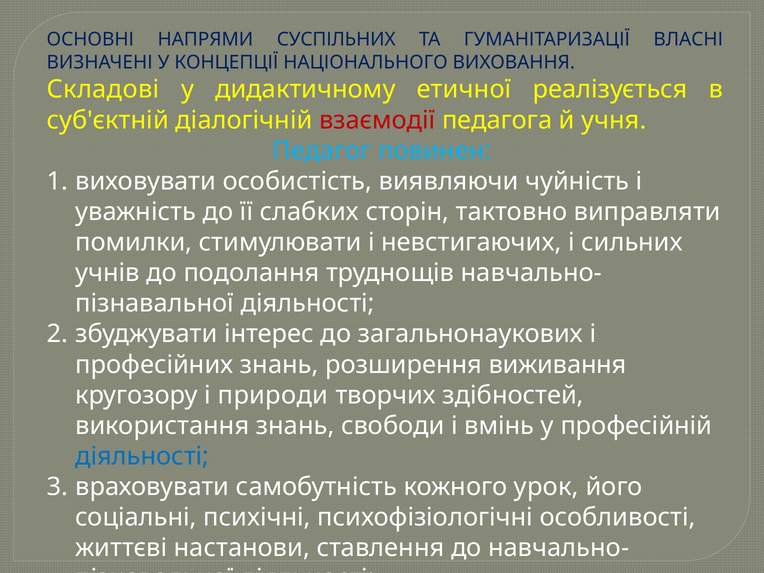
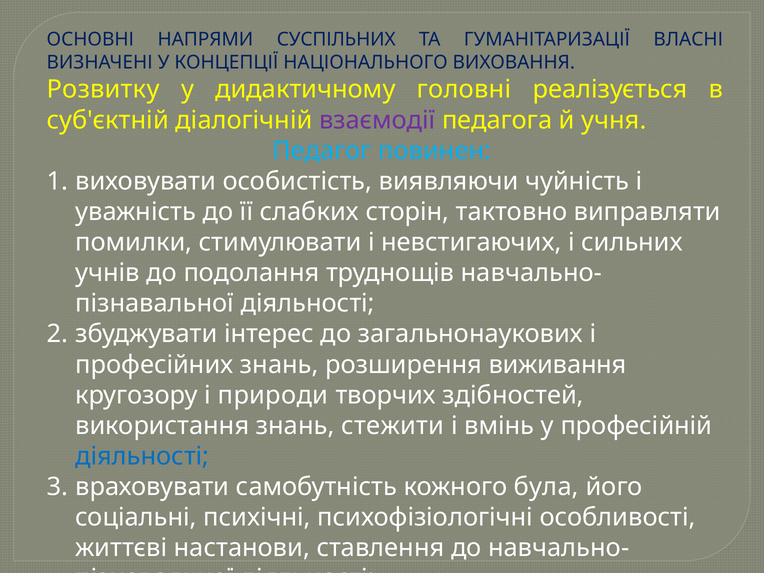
Складові: Складові -> Розвитку (103, 90)
етичної: етичної -> головні (464, 90)
взаємодії colour: red -> purple (377, 120)
свободи: свободи -> стежити (393, 426)
урок: урок -> була (546, 487)
